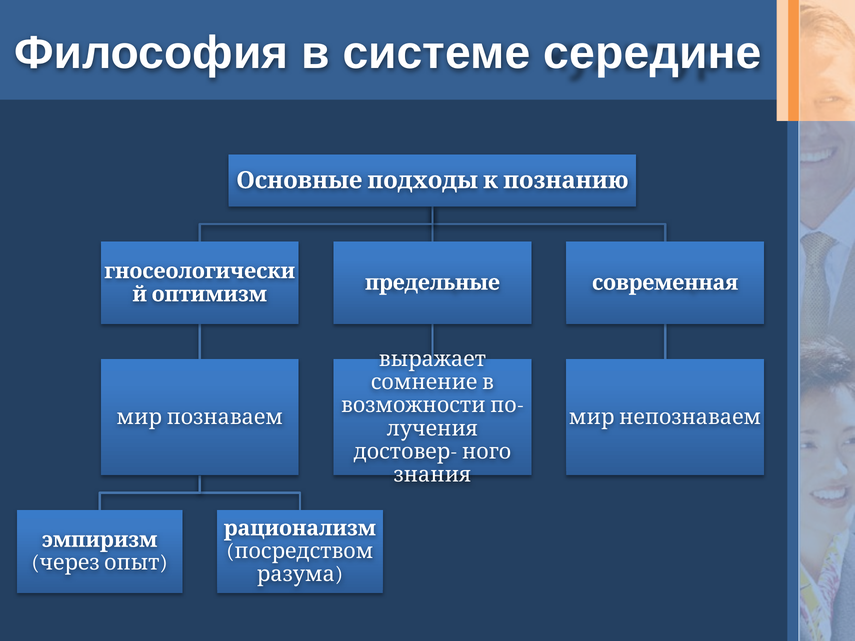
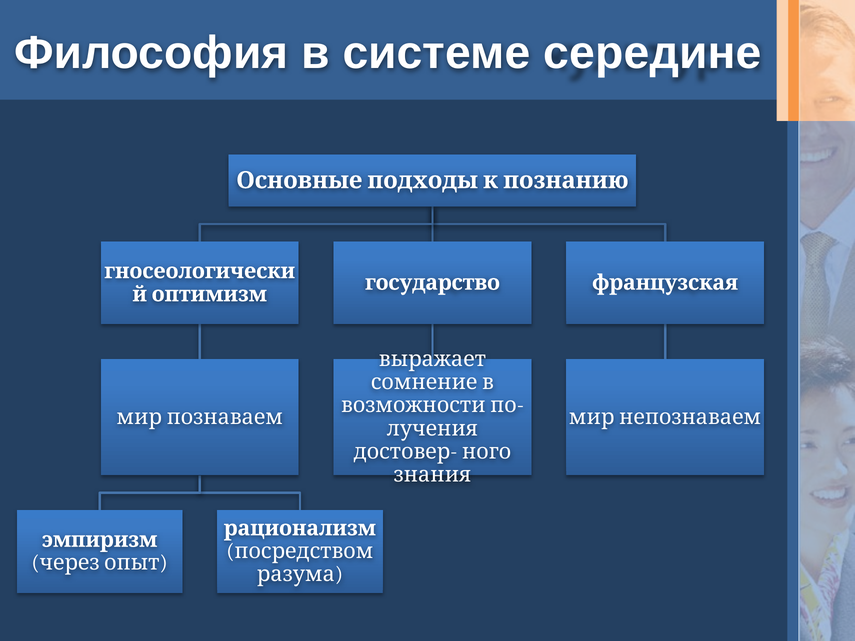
предельные: предельные -> государство (432, 283)
современная: современная -> французская (665, 283)
